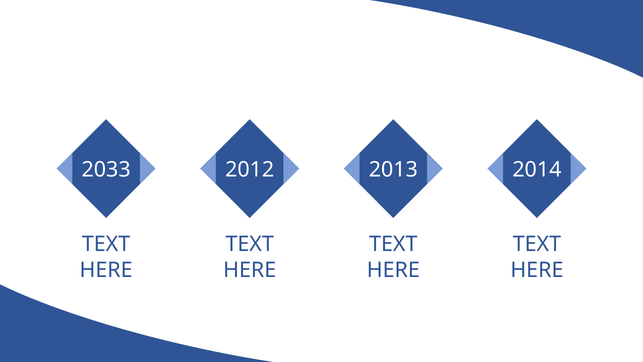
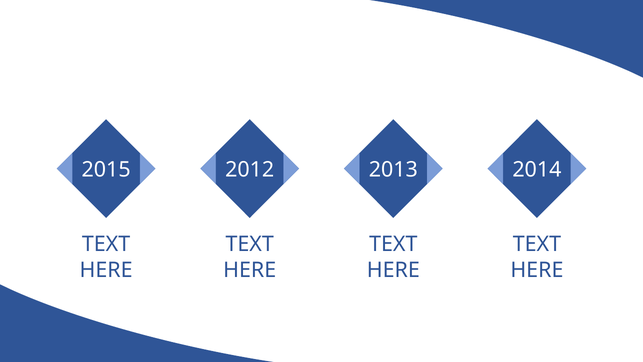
2033: 2033 -> 2015 (106, 170)
